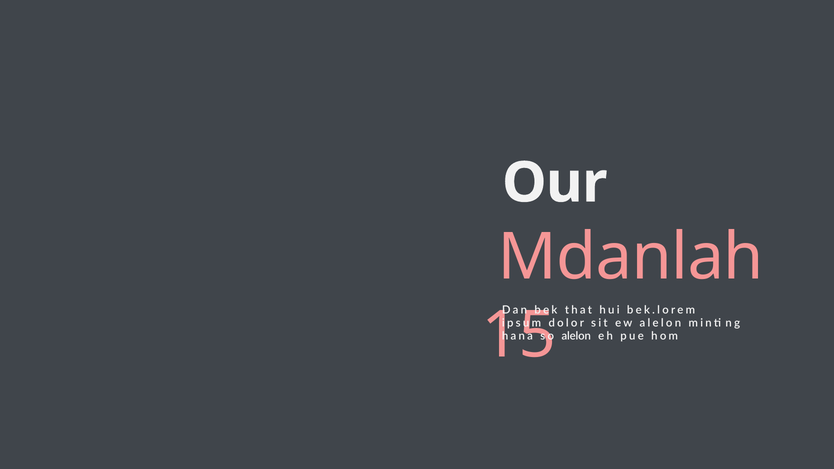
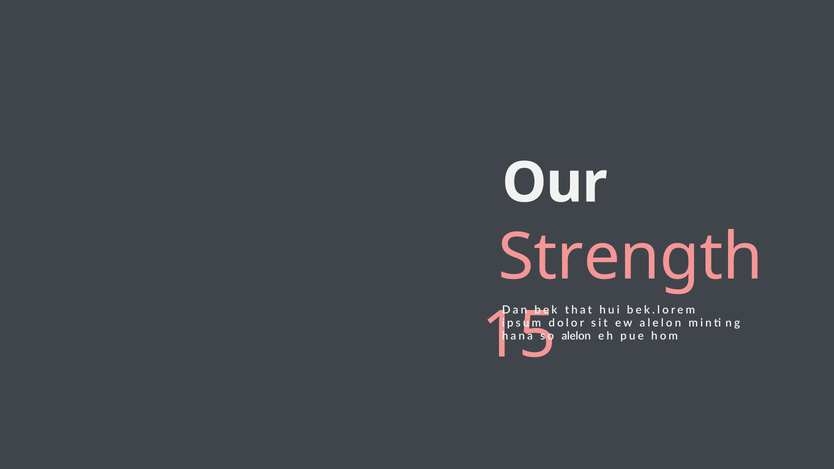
Mdanlah: Mdanlah -> Strength (631, 257)
